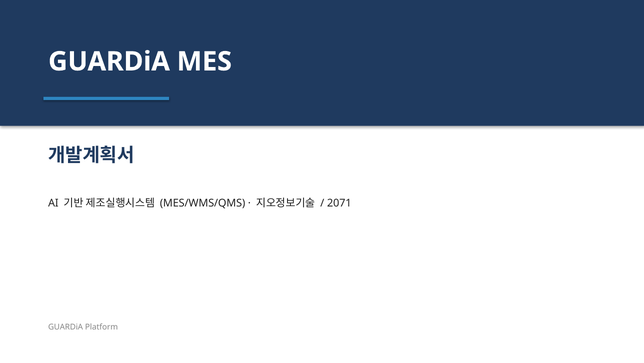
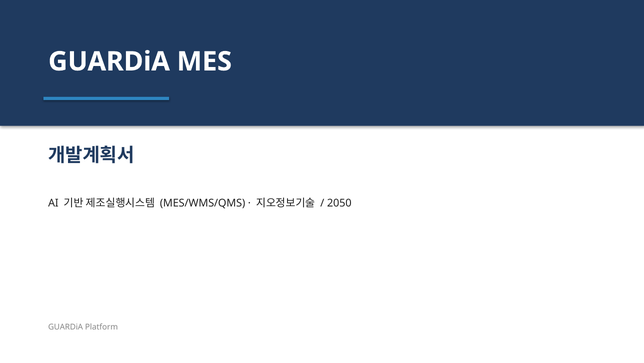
2071: 2071 -> 2050 (339, 203)
